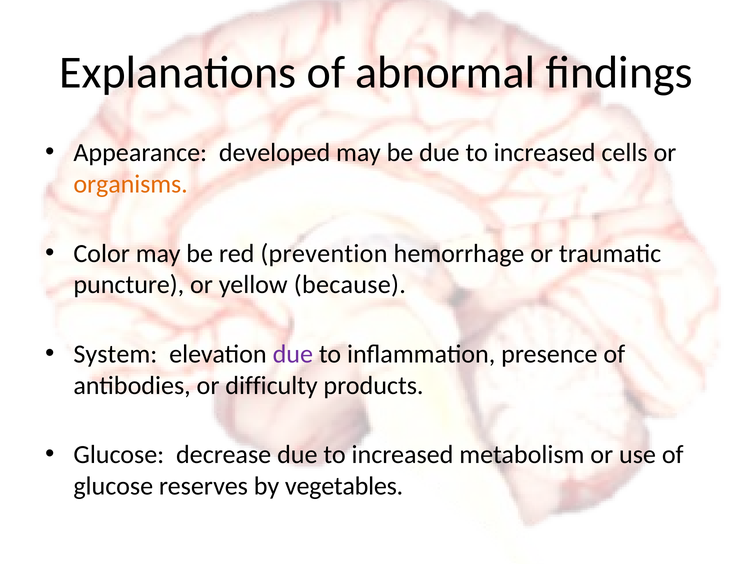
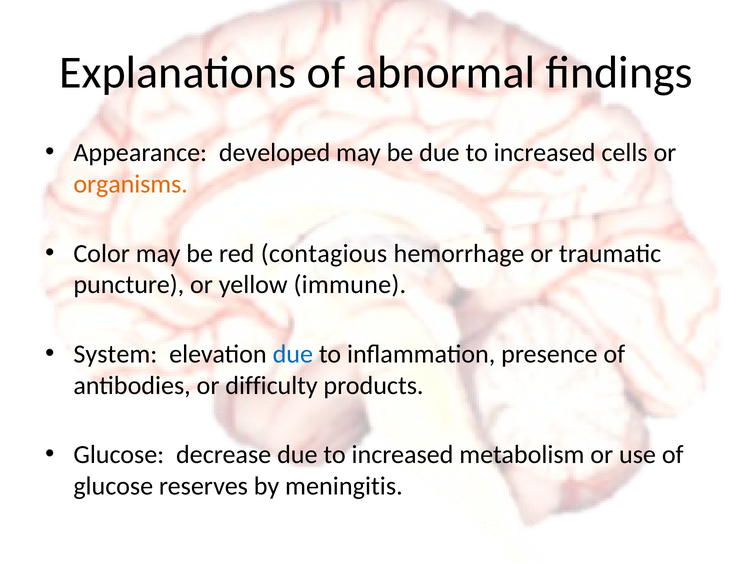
prevention: prevention -> contagious (324, 254)
because: because -> immune (350, 285)
due colour: purple -> blue (293, 355)
vegetables: vegetables -> meningitis (344, 487)
